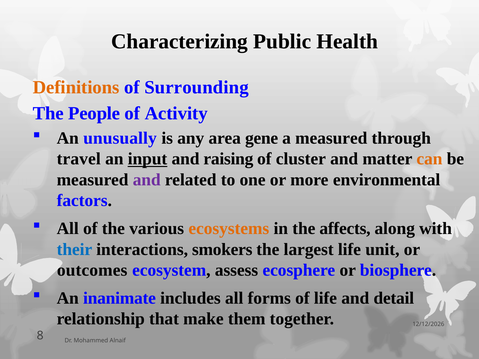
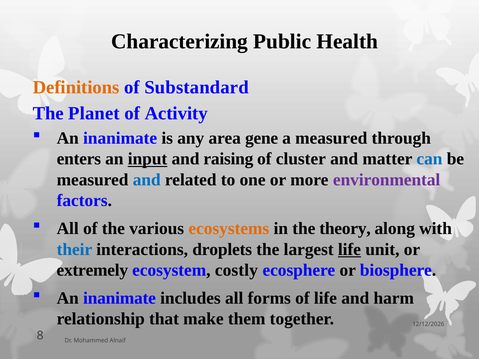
Surrounding: Surrounding -> Substandard (197, 87)
People: People -> Planet (94, 113)
unusually: unusually -> inanimate (120, 138)
travel: travel -> enters (79, 159)
can colour: orange -> blue (429, 159)
and colour: purple -> blue (147, 180)
environmental colour: black -> purple (387, 180)
affects: affects -> theory (345, 229)
smokers: smokers -> droplets (222, 249)
life underline: none -> present (349, 249)
outcomes: outcomes -> extremely (92, 270)
assess: assess -> costly (236, 270)
detail: detail -> harm (394, 298)
